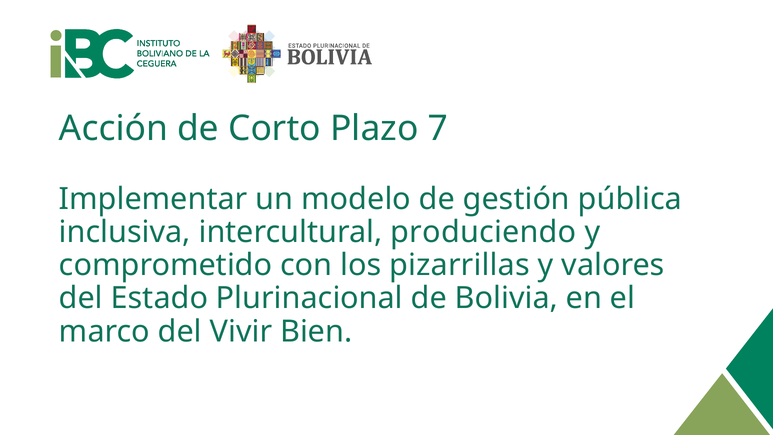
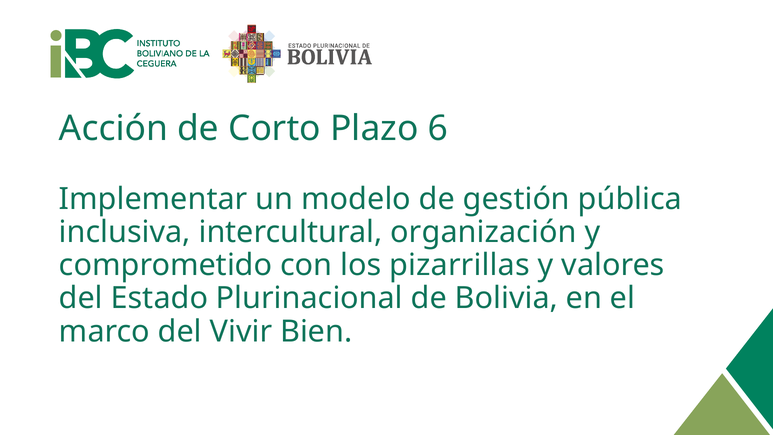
7: 7 -> 6 (438, 129)
produciendo: produciendo -> organización (483, 232)
